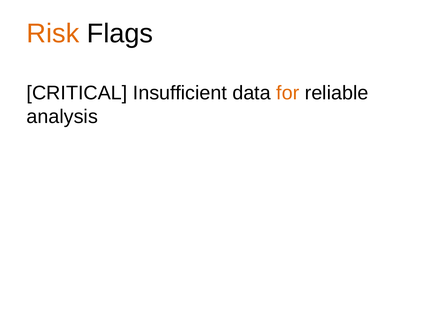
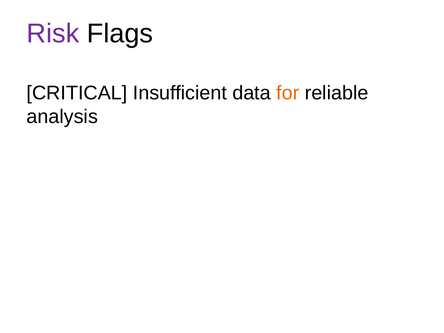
Risk colour: orange -> purple (53, 34)
